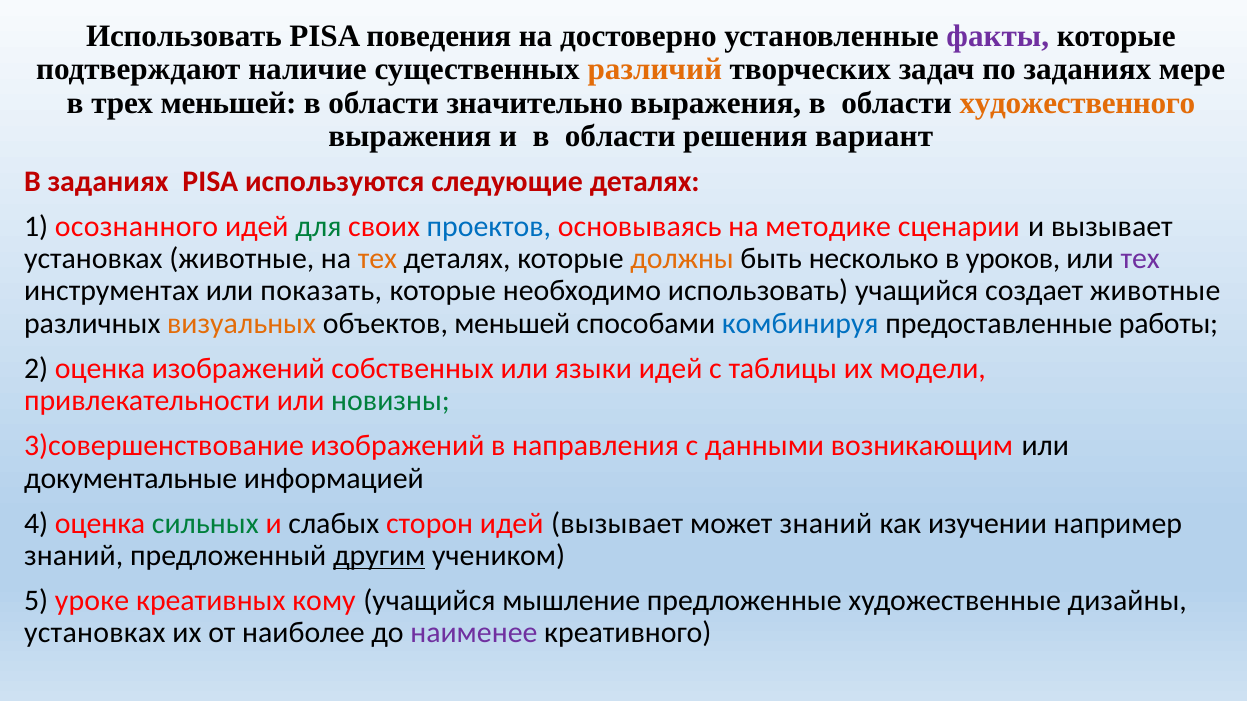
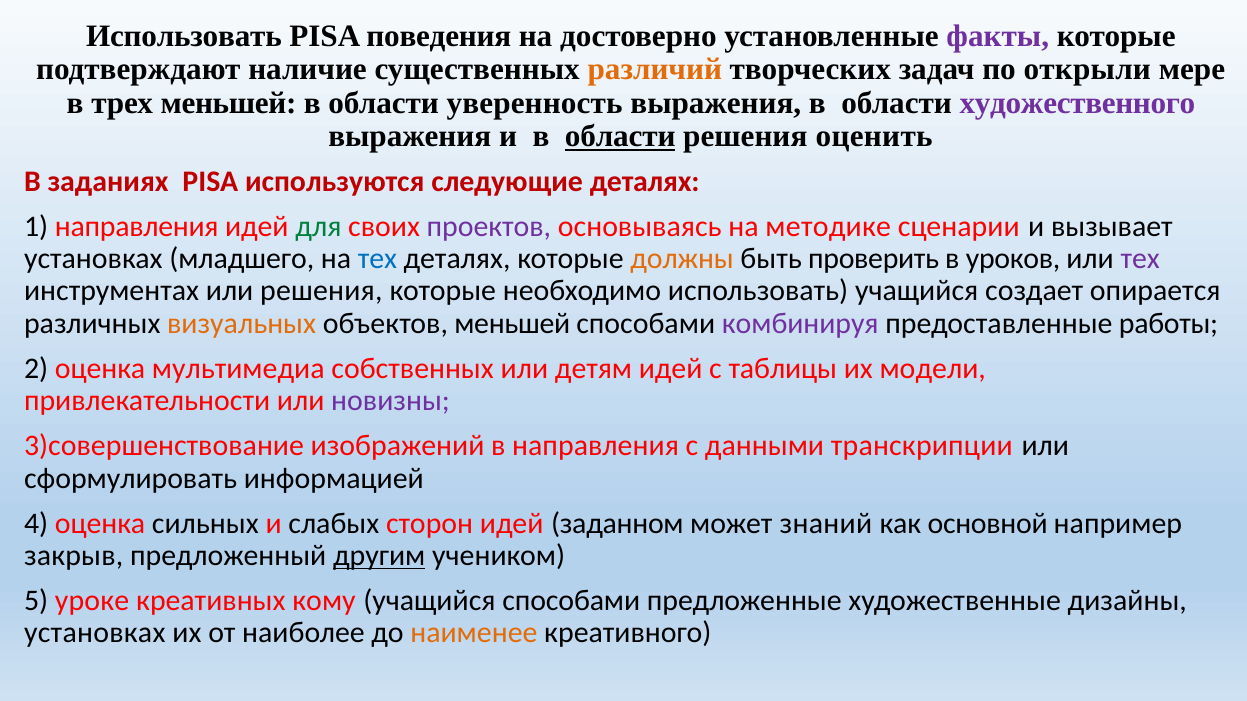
по заданиях: заданиях -> открыли (1087, 69)
значительно: значительно -> уверенность (535, 103)
художественного colour: orange -> purple (1077, 103)
области underline: none -> present (620, 137)
вариант: вариант -> оценить (874, 137)
1 осознанного: осознанного -> направления (137, 227)
проектов colour: blue -> purple (489, 227)
установках животные: животные -> младшего (242, 259)
тех colour: orange -> blue (378, 259)
несколько: несколько -> проверить (874, 259)
или показать: показать -> решения (321, 291)
создает животные: животные -> опирается (1155, 291)
комбинируя colour: blue -> purple (800, 323)
оценка изображений: изображений -> мультимедиа (238, 369)
языки: языки -> детям (594, 369)
новизны colour: green -> purple (391, 401)
возникающим: возникающим -> транскрипции (922, 446)
документальные: документальные -> сформулировать (131, 478)
сильных colour: green -> black (205, 524)
идей вызывает: вызывает -> заданном (617, 524)
изучении: изучении -> основной (988, 524)
знаний: знаний -> закрыв (74, 556)
учащийся мышление: мышление -> способами (571, 601)
наименее colour: purple -> orange (474, 633)
